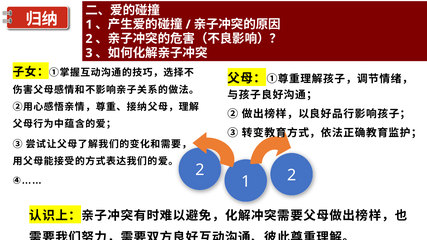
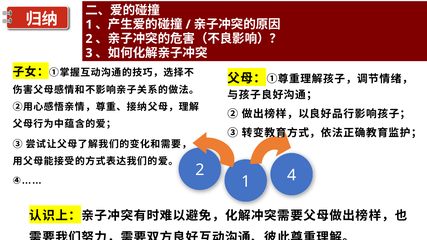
2: 2 -> 4 (292, 175)
